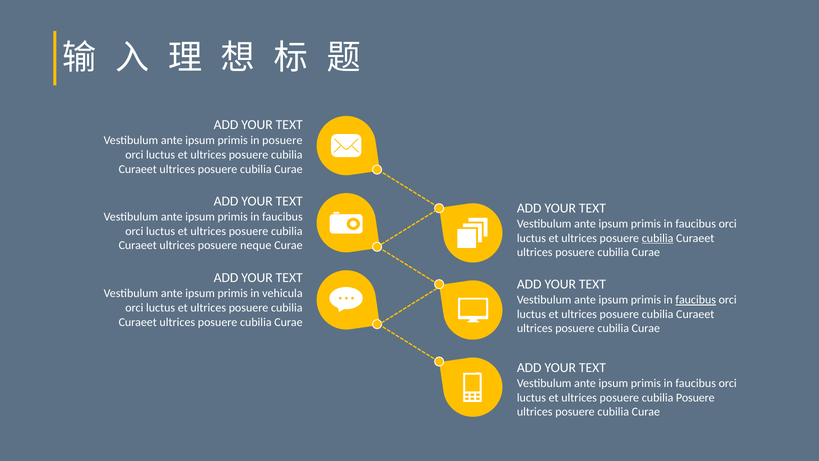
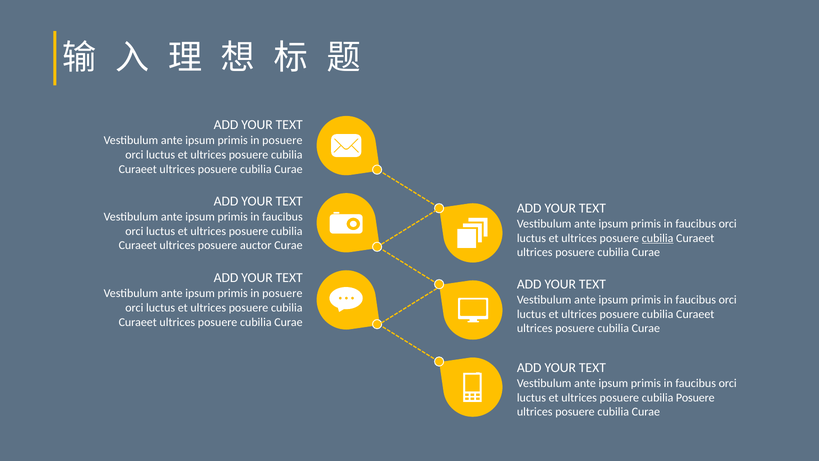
neque: neque -> auctor (256, 245)
vehicula: vehicula -> posuere (282, 293)
faucibus underline: present -> none (696, 300)
